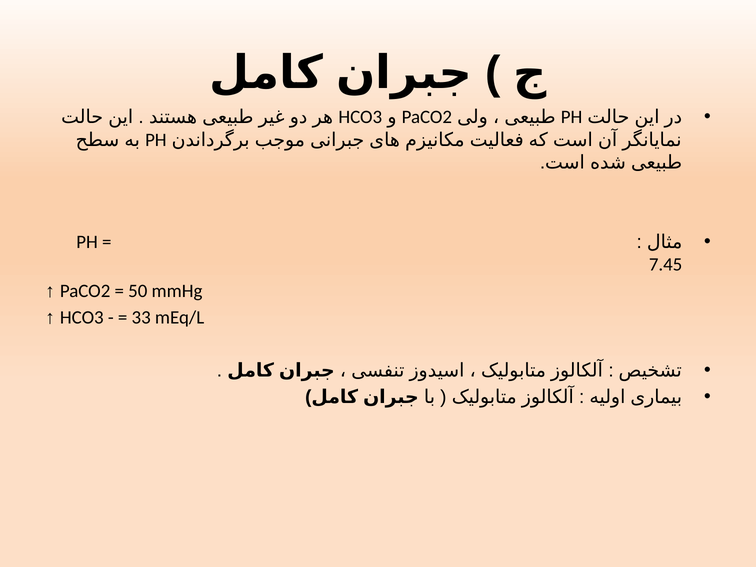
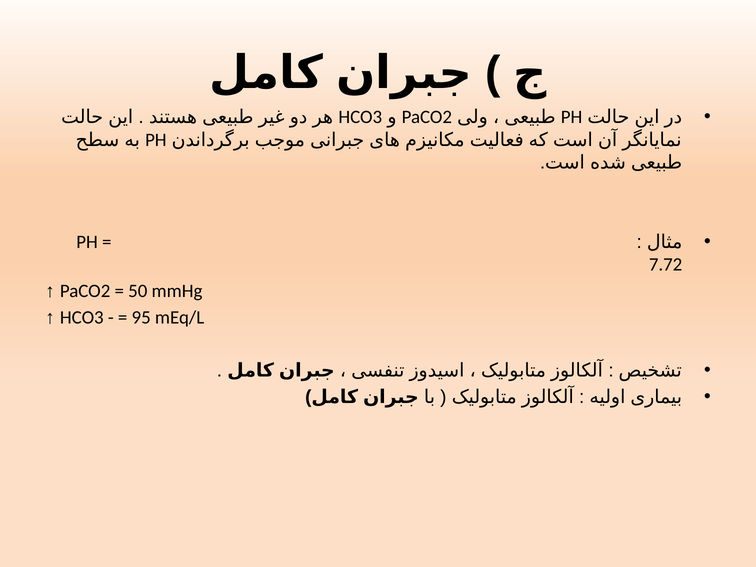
7.45: 7.45 -> 7.72 (666, 265)
33: 33 -> 95 (141, 318)
